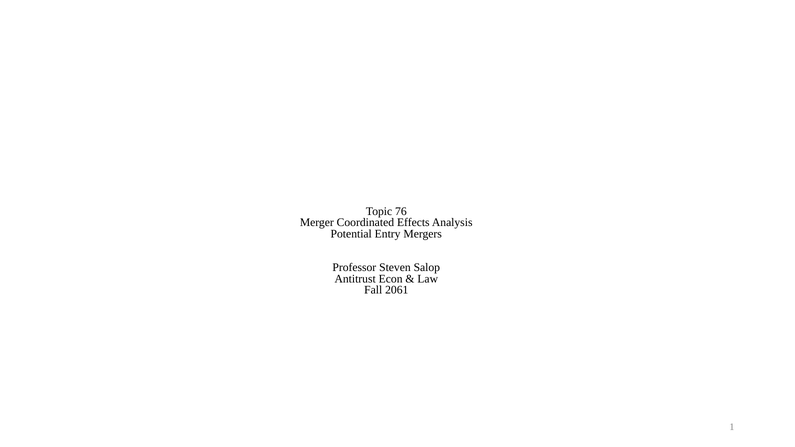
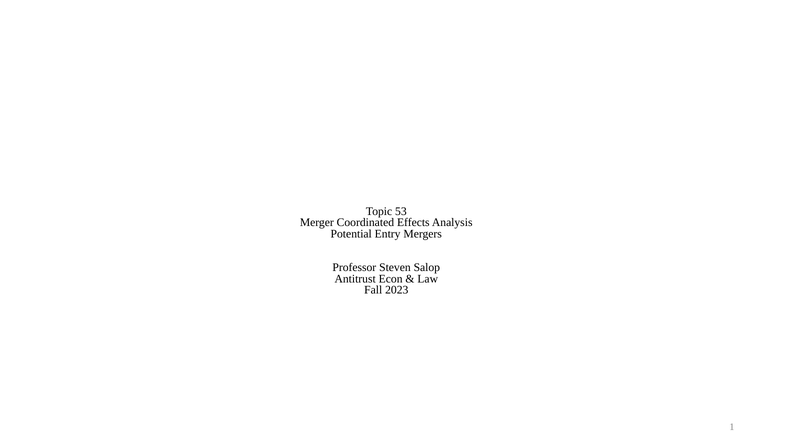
76: 76 -> 53 (401, 211)
2061: 2061 -> 2023 (397, 290)
